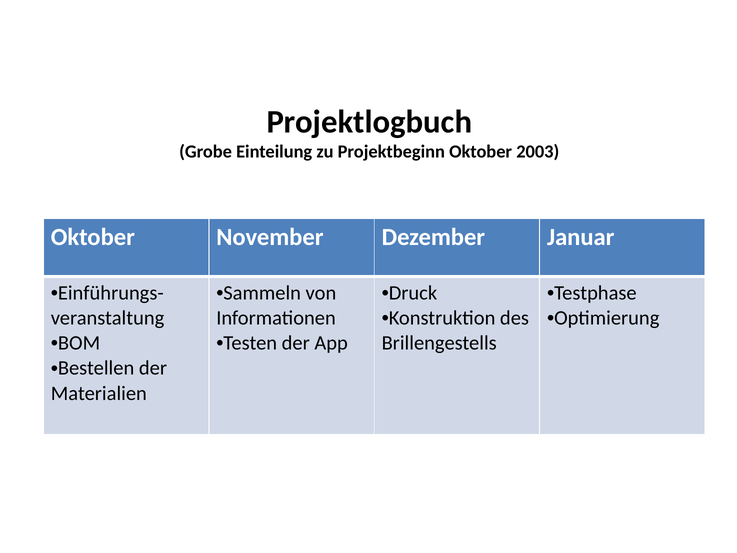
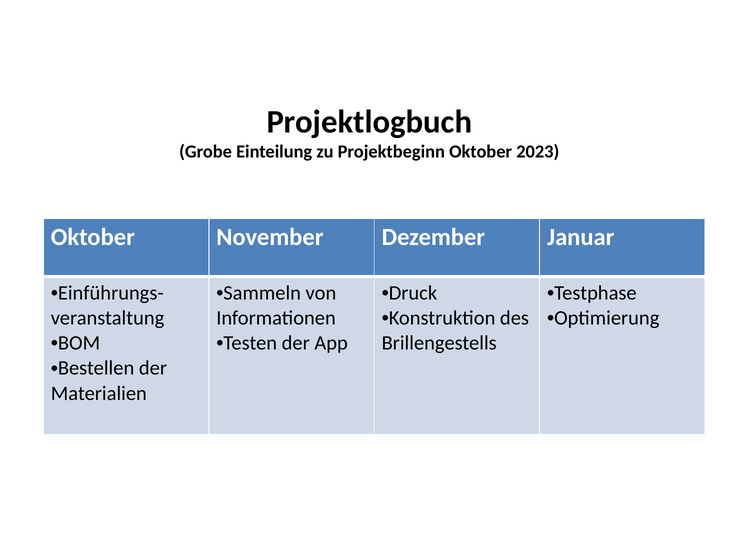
2003: 2003 -> 2023 (538, 152)
